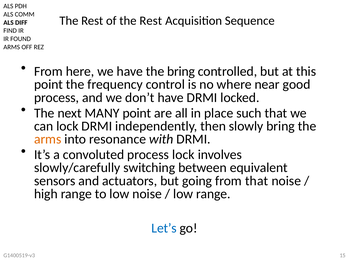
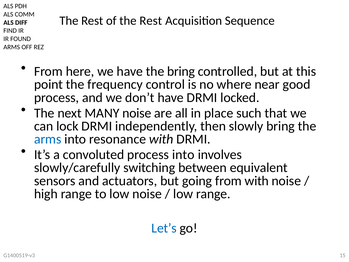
MANY point: point -> noise (137, 113)
arms colour: orange -> blue (48, 139)
process lock: lock -> into (183, 155)
from that: that -> with (257, 181)
